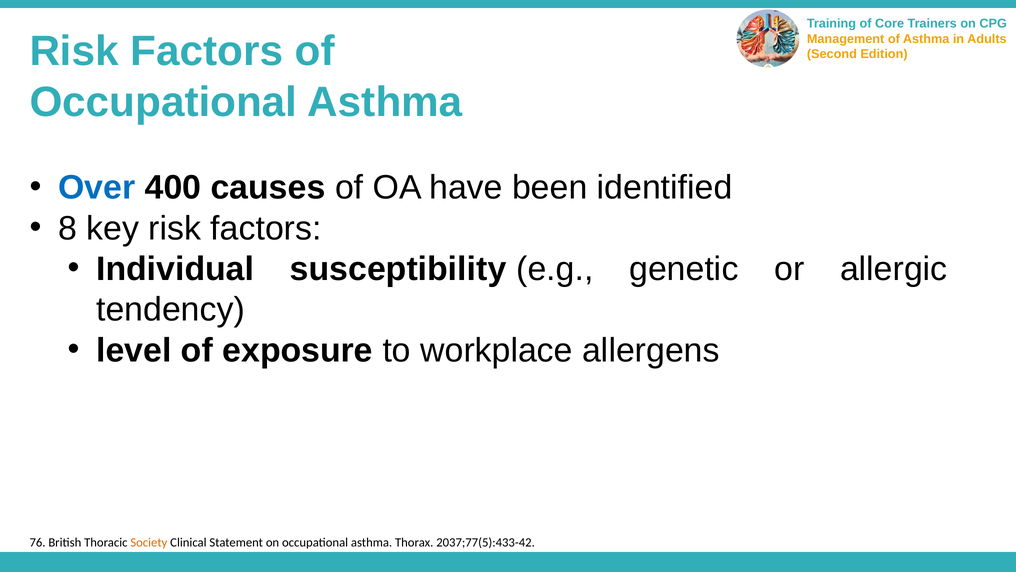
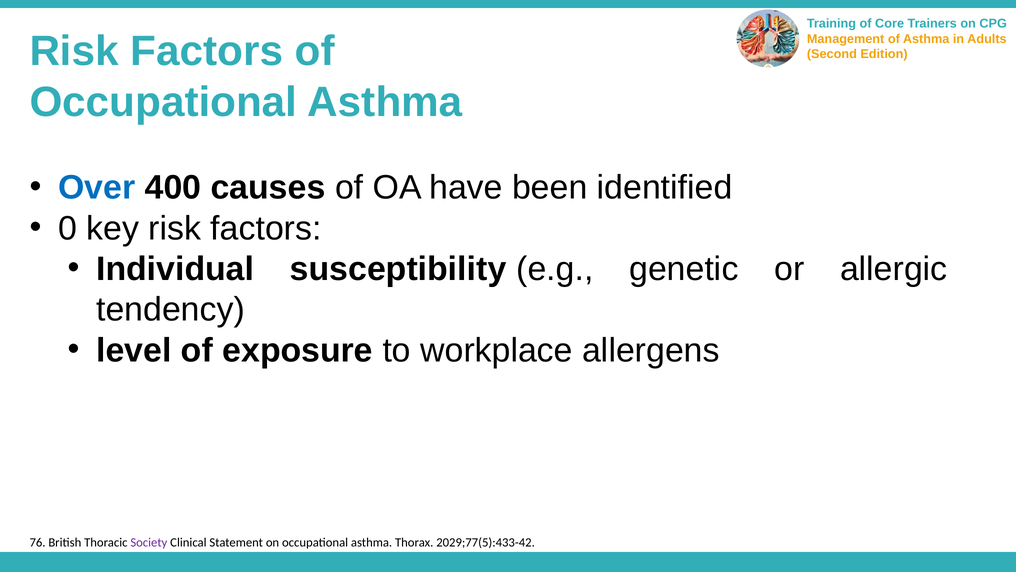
8: 8 -> 0 (68, 228)
Society colour: orange -> purple (149, 542)
2037;77(5):433-42: 2037;77(5):433-42 -> 2029;77(5):433-42 (486, 542)
